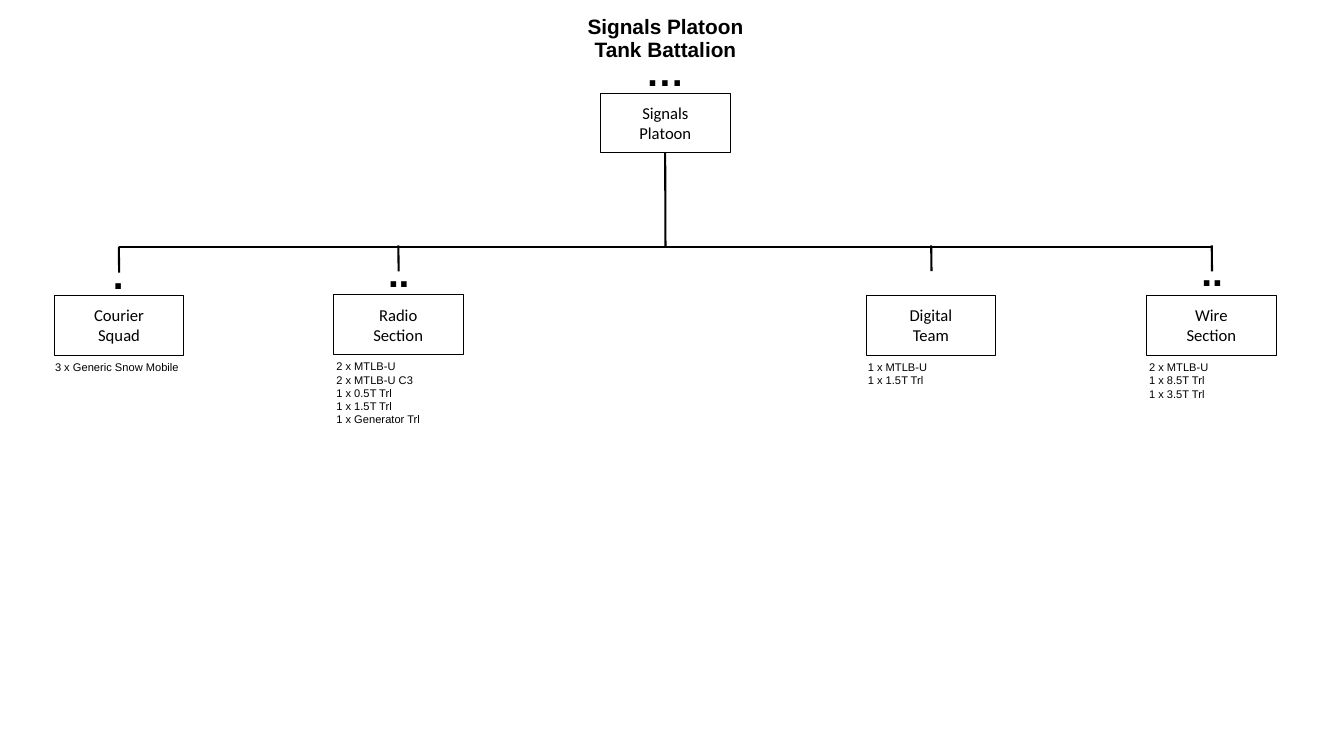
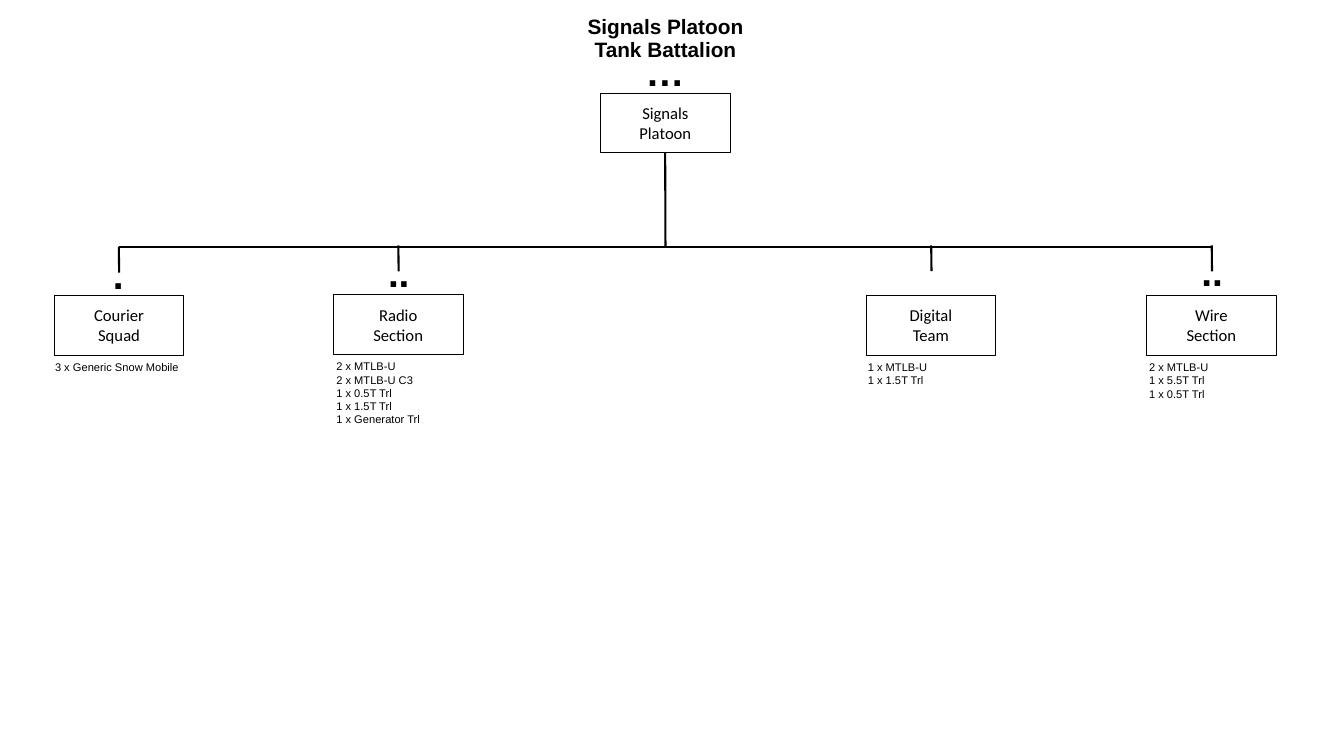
8.5T: 8.5T -> 5.5T (1178, 381)
3.5T: 3.5T -> 0.5T (1178, 394)
